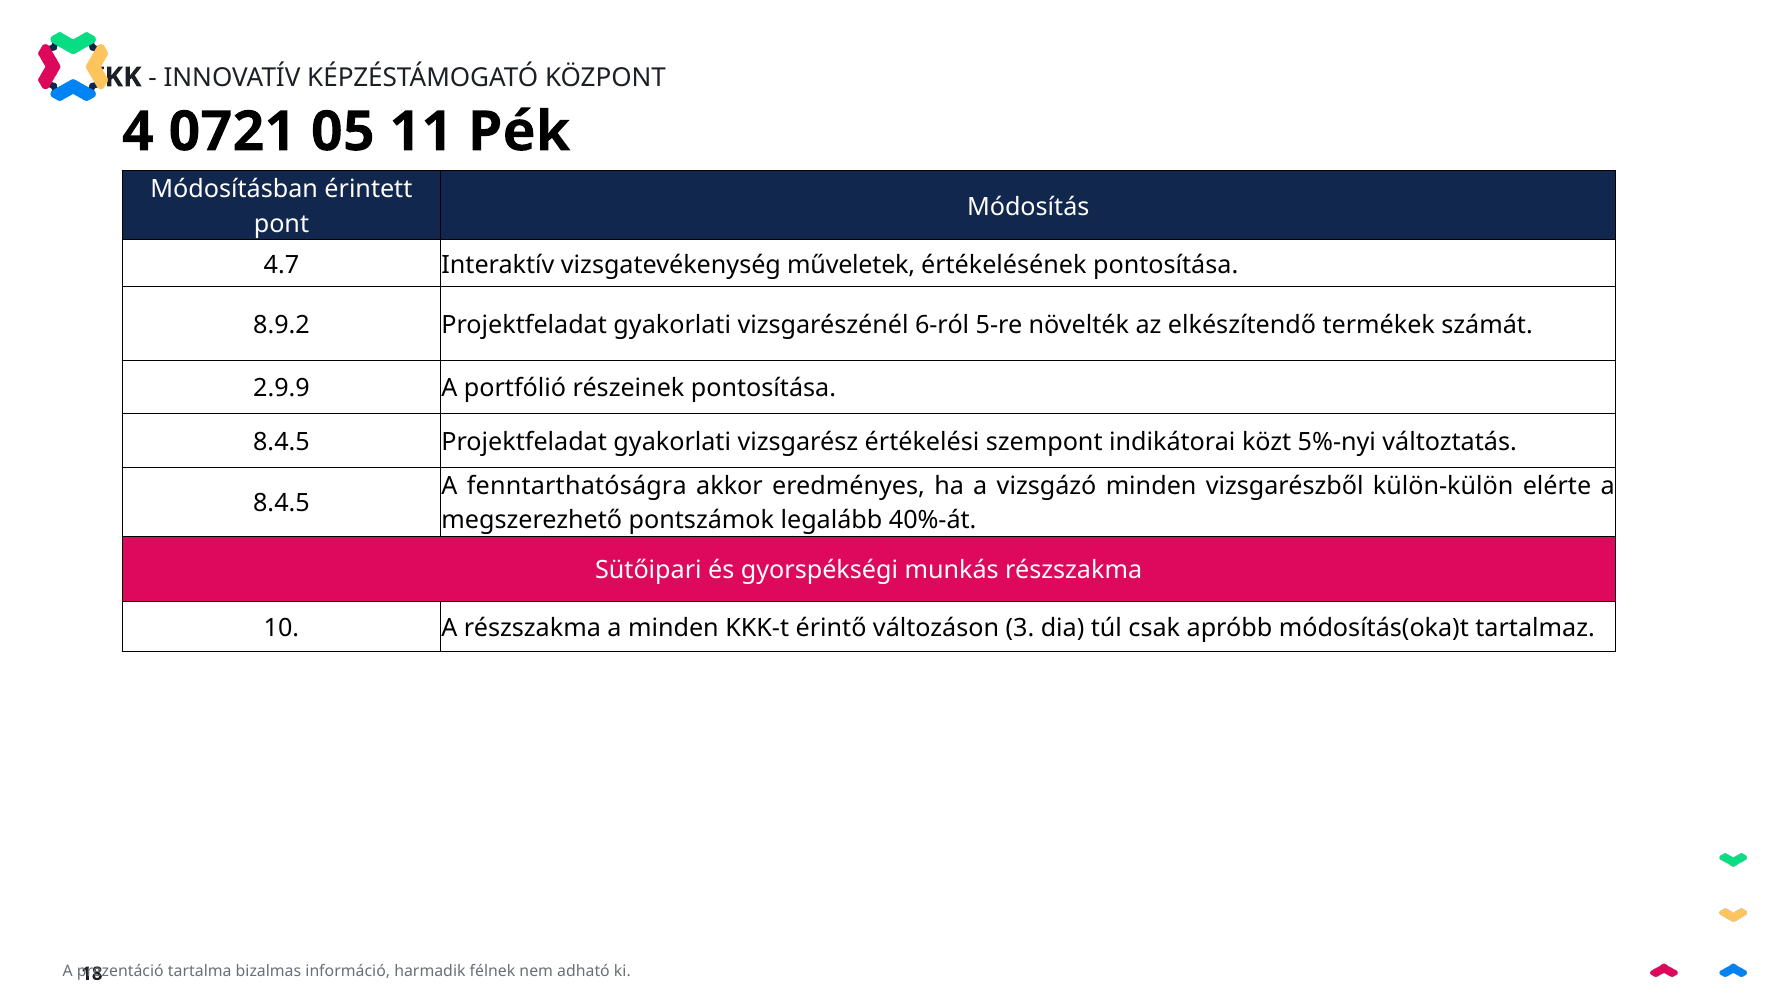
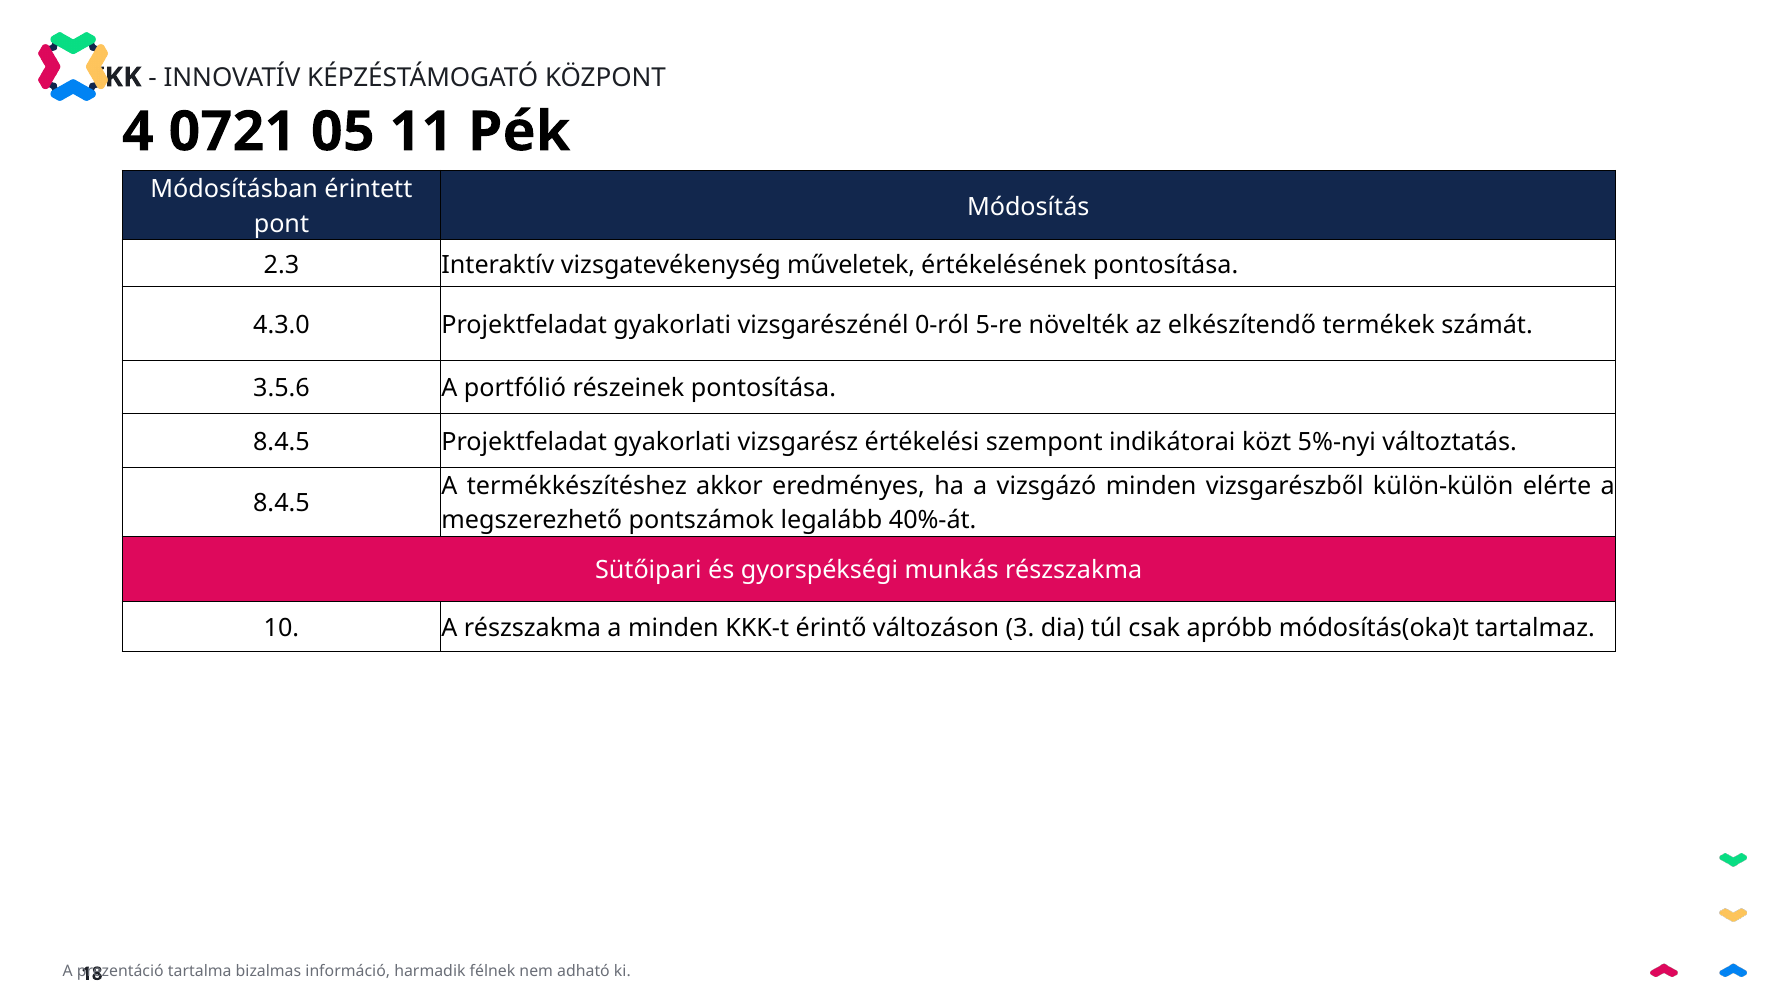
4.7: 4.7 -> 2.3 (281, 265)
8.9.2: 8.9.2 -> 4.3.0 (281, 325)
6-ról: 6-ról -> 0-ról (942, 325)
2.9.9: 2.9.9 -> 3.5.6 (281, 389)
fenntarthatóságra: fenntarthatóságra -> termékkészítéshez (577, 486)
